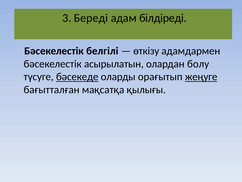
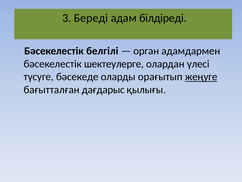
өткізу: өткізу -> орган (146, 51)
асырылатын: асырылатын -> шектеулерге (114, 64)
болу: болу -> үлесі (198, 64)
бәсекеде underline: present -> none (77, 77)
мақсатқа: мақсатқа -> дағдарыс (103, 89)
